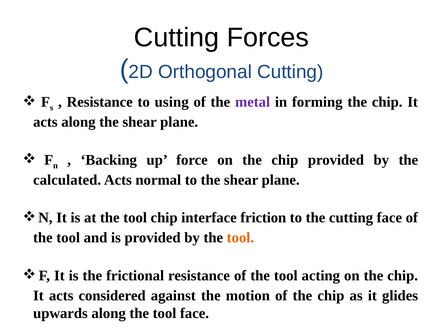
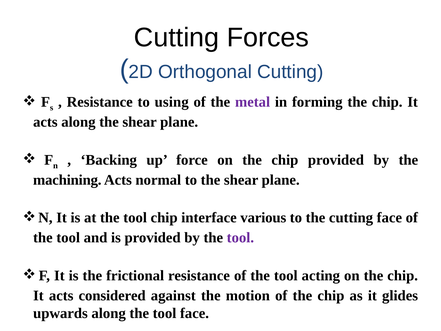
calculated: calculated -> machining (67, 180)
friction: friction -> various (263, 218)
tool colour: orange -> purple (240, 238)
